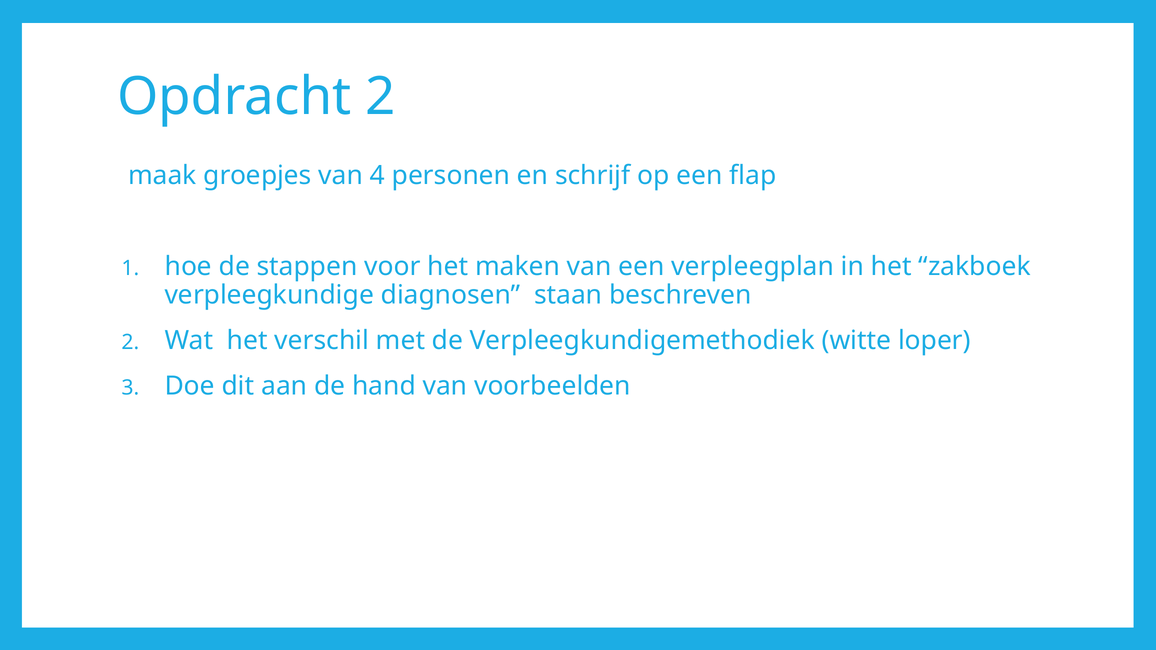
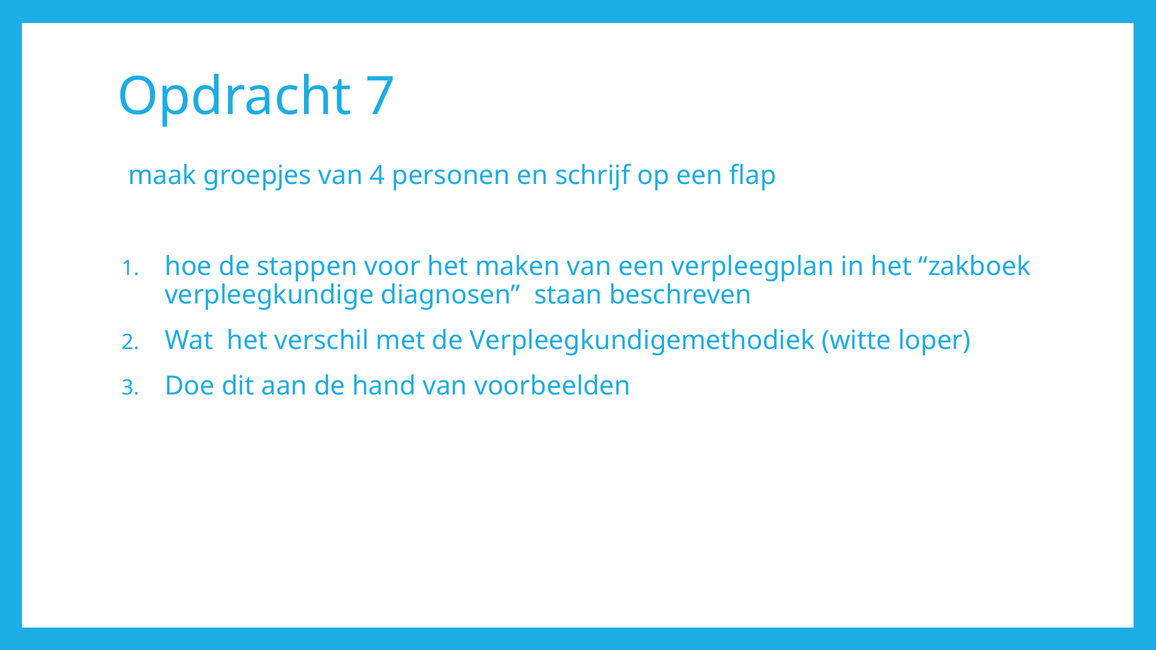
Opdracht 2: 2 -> 7 (380, 97)
